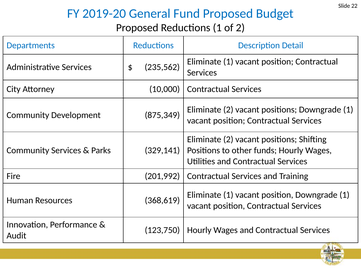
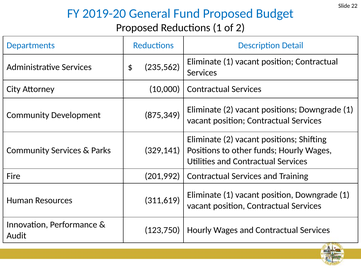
368,619: 368,619 -> 311,619 (162, 200)
